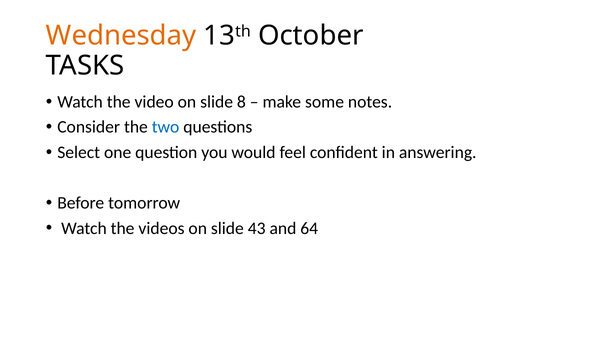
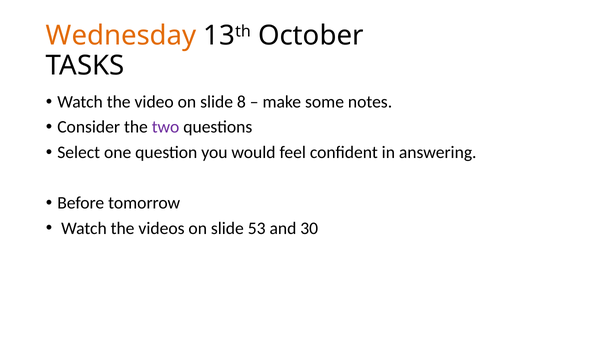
two colour: blue -> purple (166, 127)
43: 43 -> 53 (257, 228)
64: 64 -> 30 (309, 228)
